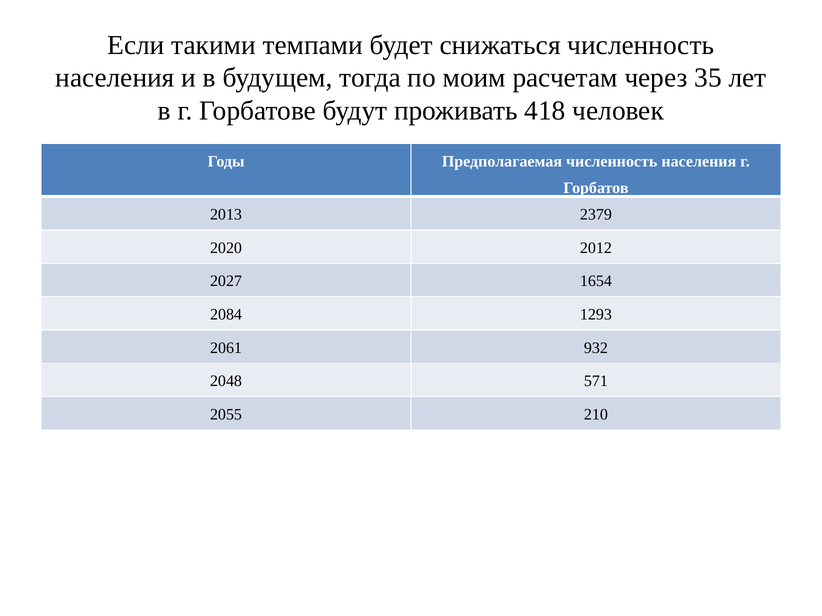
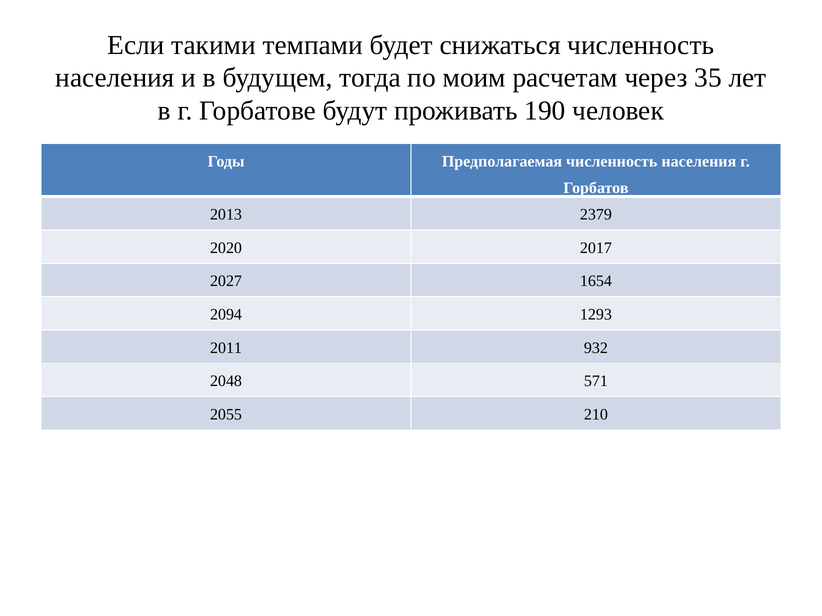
418: 418 -> 190 (545, 111)
2012: 2012 -> 2017 (596, 248)
2084: 2084 -> 2094 (226, 315)
2061: 2061 -> 2011 (226, 348)
